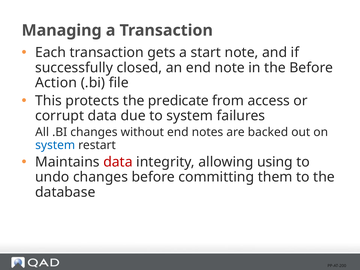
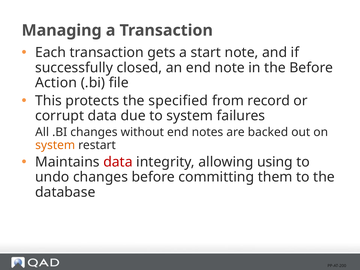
predicate: predicate -> specified (178, 101)
access: access -> record (269, 101)
system colour: blue -> orange (55, 145)
